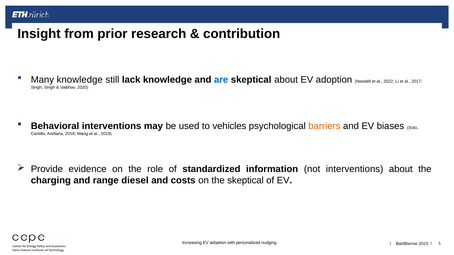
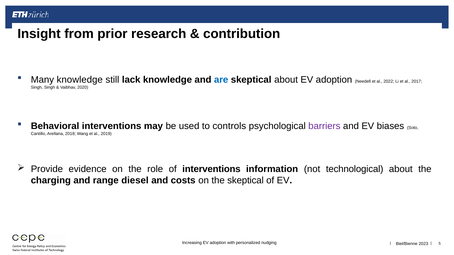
vehicles: vehicles -> controls (229, 126)
barriers colour: orange -> purple (324, 126)
of standardized: standardized -> interventions (211, 169)
not interventions: interventions -> technological (355, 169)
